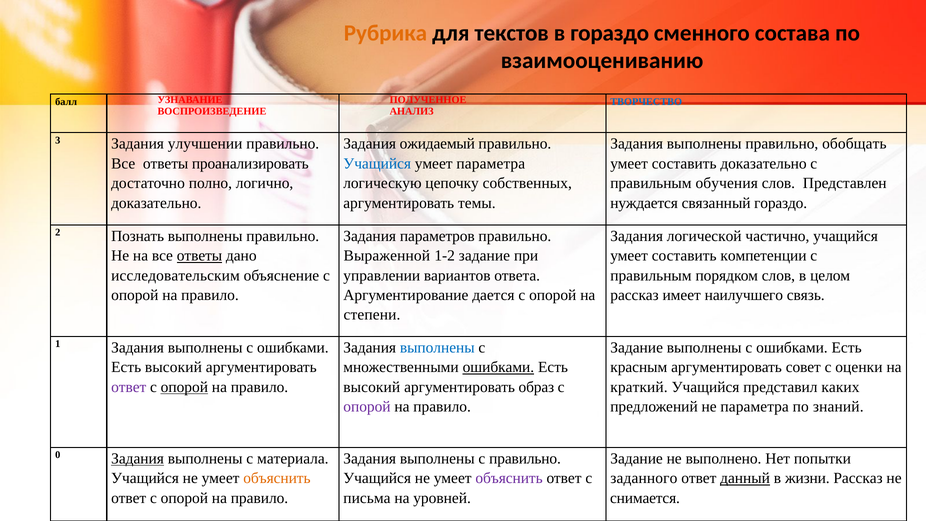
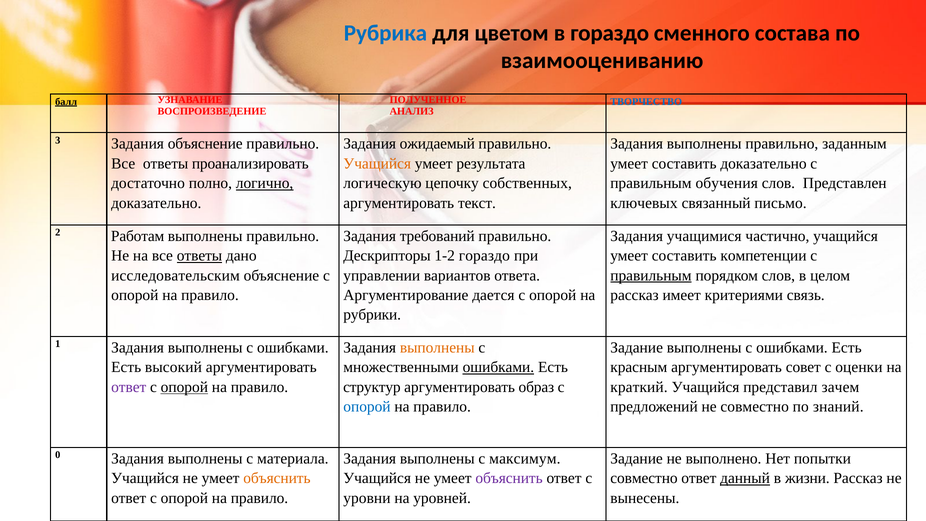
Рубрика colour: orange -> blue (385, 33)
текстов: текстов -> цветом (512, 33)
балл underline: none -> present (66, 102)
Задания улучшении: улучшении -> объяснение (205, 144)
обобщать: обобщать -> заданным (854, 144)
Учащийся colour: blue -> orange (377, 164)
умеет параметра: параметра -> результата (491, 164)
логично underline: none -> present (265, 183)
темы: темы -> текст (477, 203)
нуждается: нуждается -> ключевых (644, 203)
связанный гораздо: гораздо -> письмо (781, 203)
Познать: Познать -> Работам (138, 236)
параметров: параметров -> требований (437, 236)
логической: логической -> учащимися (704, 236)
Выраженной: Выраженной -> Дескрипторы (387, 256)
1-2 задание: задание -> гораздо (484, 256)
правильным underline: none -> present (651, 275)
наилучшего: наилучшего -> критериями (744, 295)
степени: степени -> рубрики (372, 315)
выполнены colour: blue -> orange (437, 348)
высокий: высокий -> структур (372, 387)
каких: каких -> зачем (840, 387)
опорой colour: purple -> blue (367, 407)
не параметра: параметра -> совместно (755, 407)
Задания underline: present -> none (138, 458)
с правильно: правильно -> максимум (525, 458)
заданного: заданного -> совместно (644, 478)
письма: письма -> уровни (367, 498)
снимается: снимается -> вынесены (645, 498)
